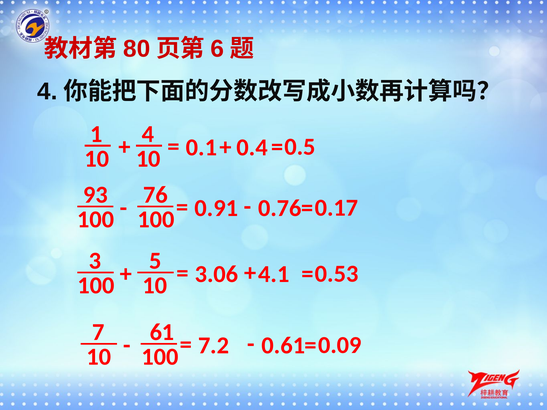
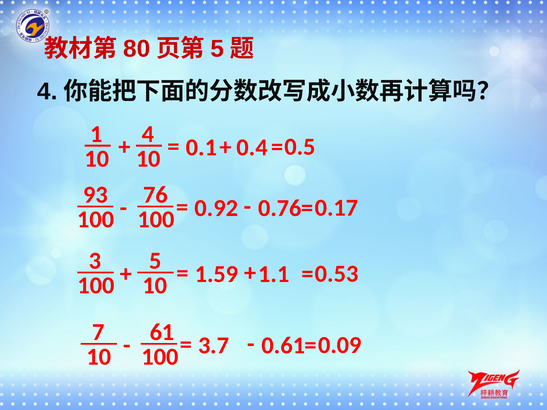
6: 6 -> 5 (217, 49)
0.91: 0.91 -> 0.92 (216, 208)
3.06: 3.06 -> 1.59 (216, 274)
4.1: 4.1 -> 1.1 (274, 274)
7.2: 7.2 -> 3.7 (214, 346)
